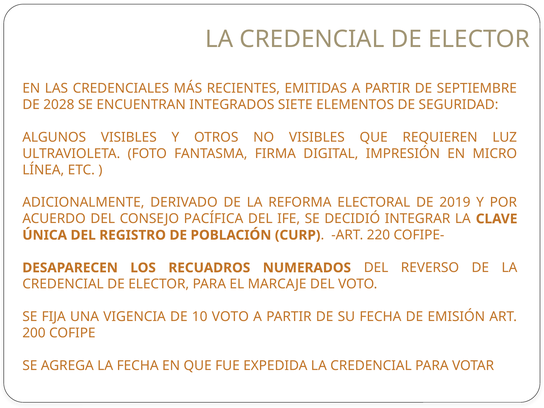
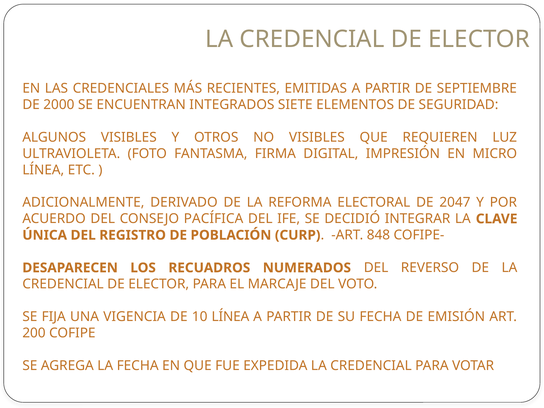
2028: 2028 -> 2000 (59, 105)
2019: 2019 -> 2047 (455, 203)
220: 220 -> 848 (378, 235)
10 VOTO: VOTO -> LÍNEA (230, 317)
